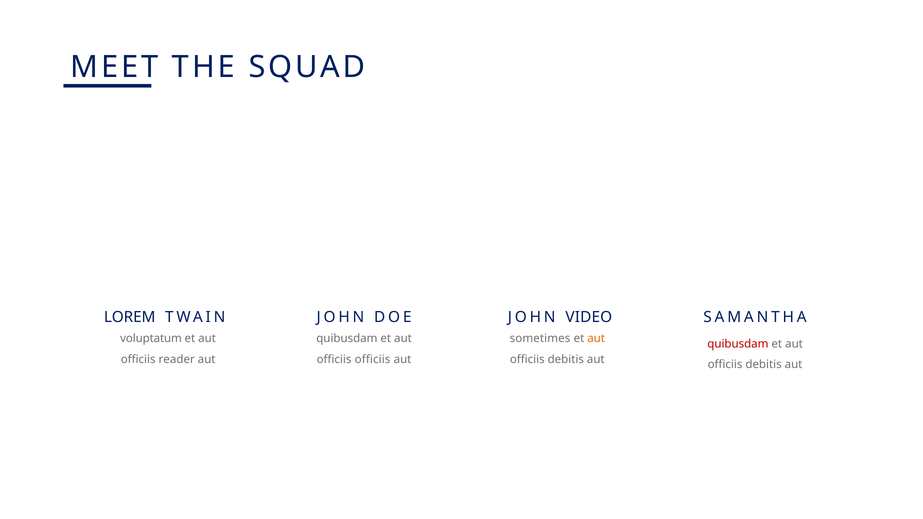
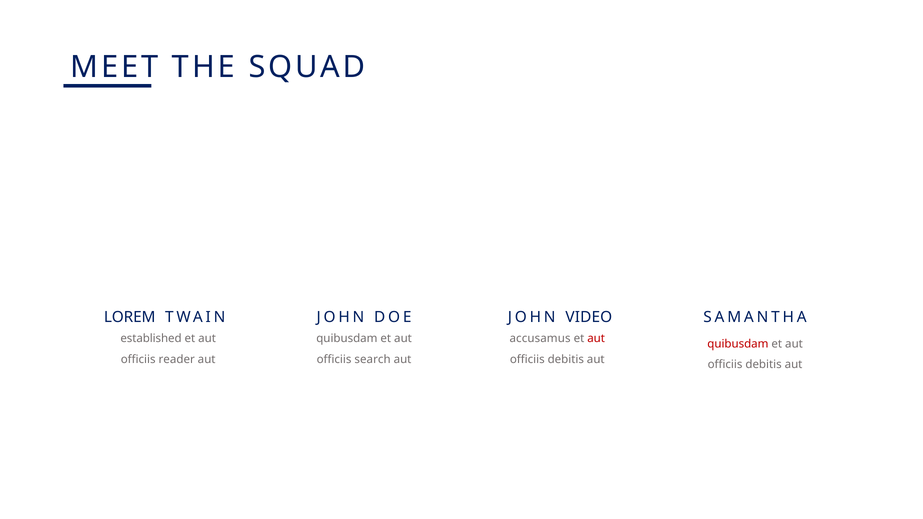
voluptatum: voluptatum -> established (151, 339)
sometimes: sometimes -> accusamus (540, 339)
aut colour: orange -> red (596, 339)
officiis officiis: officiis -> search (373, 359)
